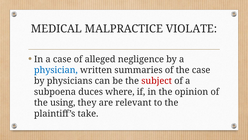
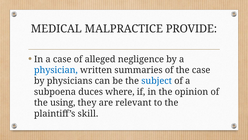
VIOLATE: VIOLATE -> PROVIDE (191, 29)
subject colour: red -> blue (157, 81)
take: take -> skill (88, 113)
